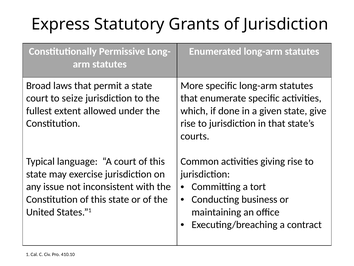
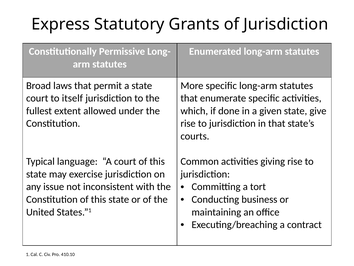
seize: seize -> itself (72, 98)
